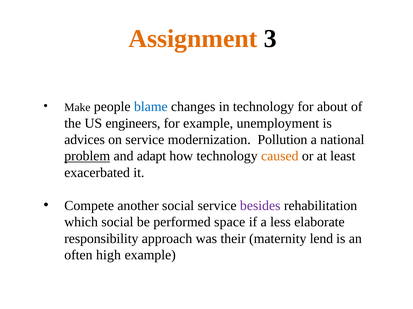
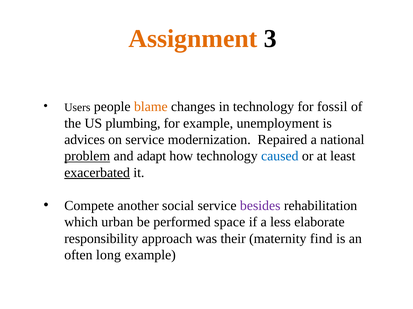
Make: Make -> Users (77, 108)
blame colour: blue -> orange (151, 107)
about: about -> fossil (332, 107)
engineers: engineers -> plumbing (133, 123)
Pollution: Pollution -> Repaired (282, 140)
caused colour: orange -> blue (280, 156)
exacerbated underline: none -> present (97, 173)
which social: social -> urban (117, 223)
lend: lend -> find (321, 239)
high: high -> long (108, 256)
